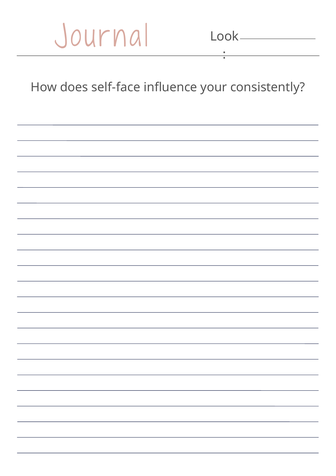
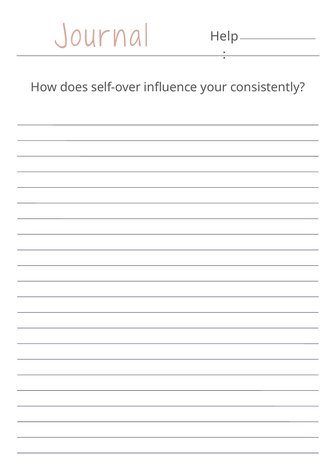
Look: Look -> Help (224, 36)
self-face: self-face -> self-over (116, 87)
